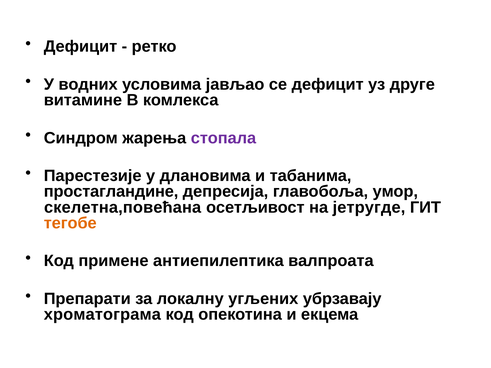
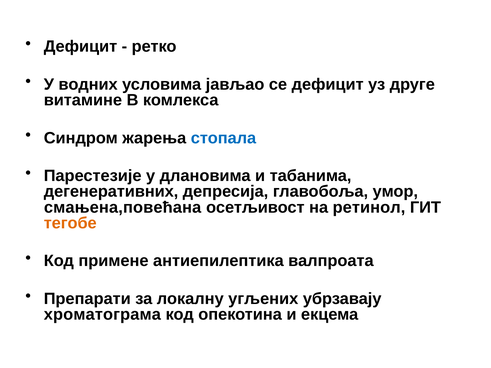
стопала colour: purple -> blue (223, 138)
простагландине: простагландине -> дегенеративних (111, 192)
скелетна,повећана: скелетна,повећана -> смањена,повећана (123, 207)
јетругде: јетругде -> ретинол (369, 207)
